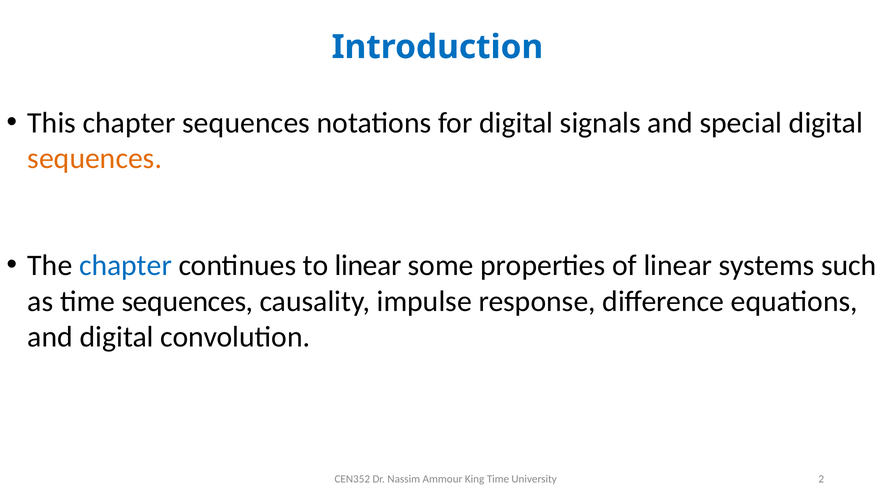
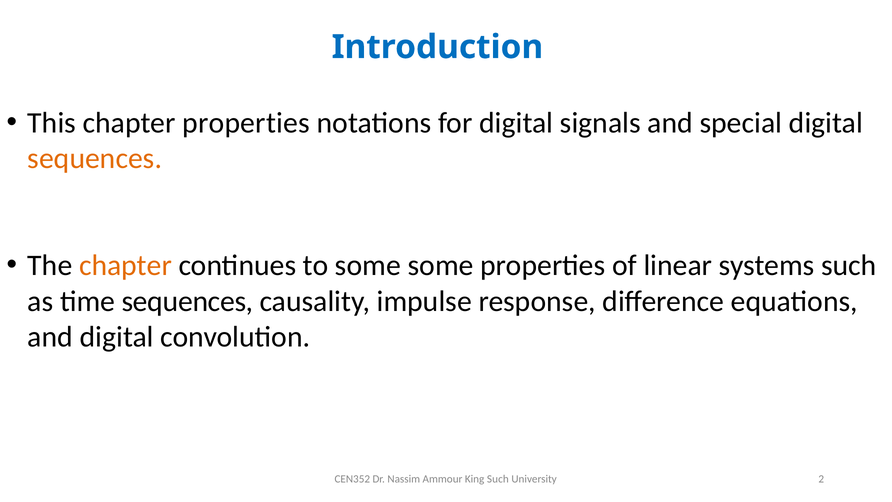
chapter sequences: sequences -> properties (246, 123)
chapter colour: blue -> orange (125, 266)
to linear: linear -> some (368, 266)
King Time: Time -> Such (498, 479)
